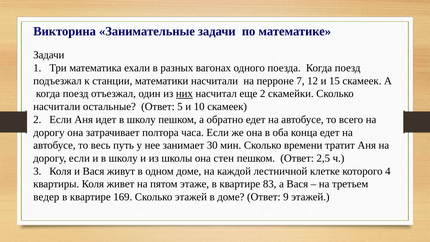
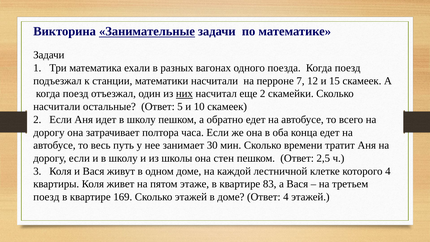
Занимательные underline: none -> present (147, 31)
ведер: ведер -> поезд (46, 197)
Ответ 9: 9 -> 4 (286, 197)
